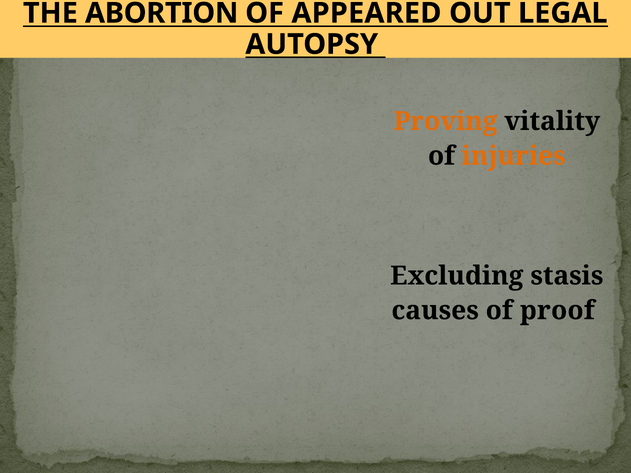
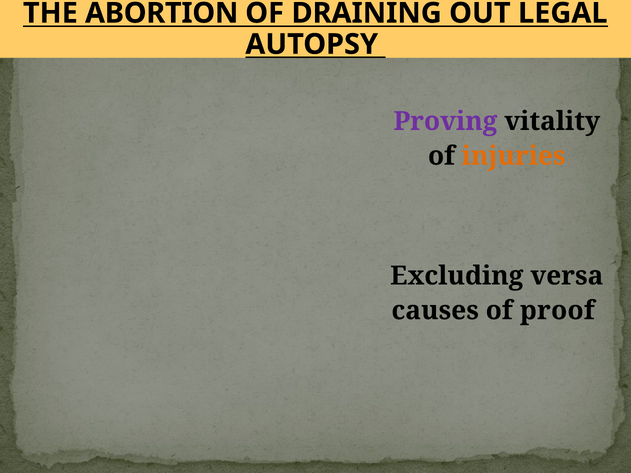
APPEARED: APPEARED -> DRAINING (367, 13)
Proving colour: orange -> purple (445, 121)
stasis: stasis -> versa (567, 276)
